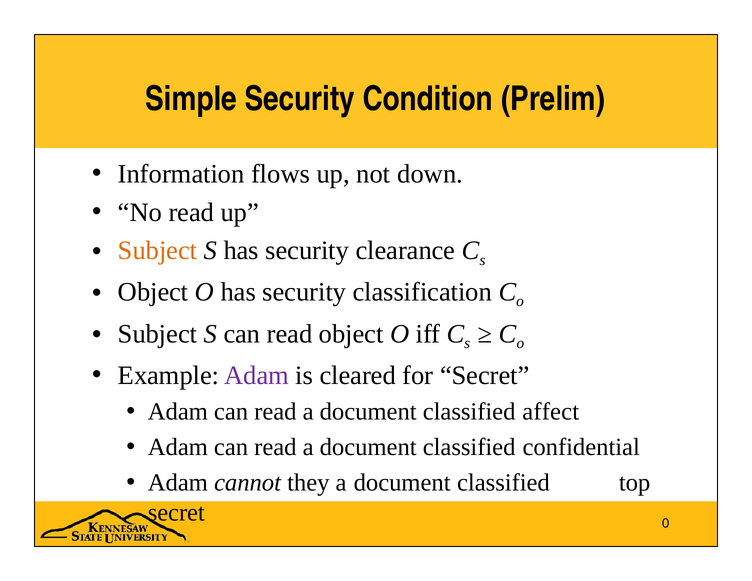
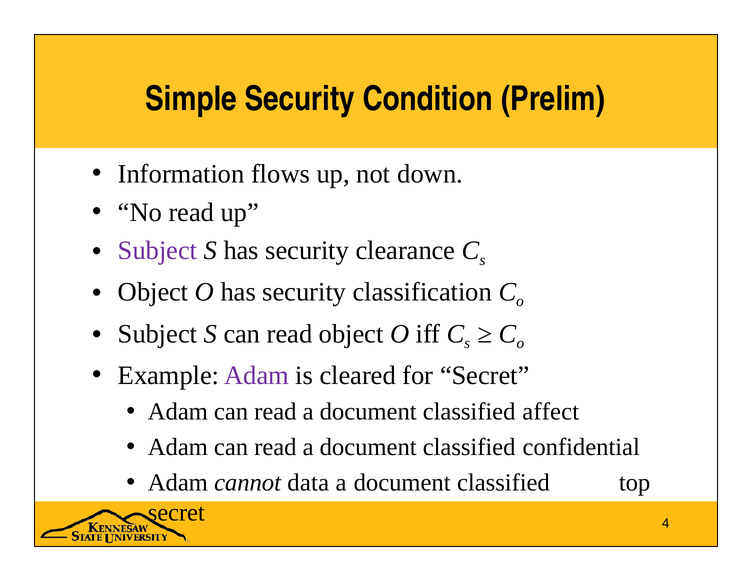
Subject colour: orange -> purple (158, 251)
they: they -> data (308, 483)
0: 0 -> 4 (666, 524)
